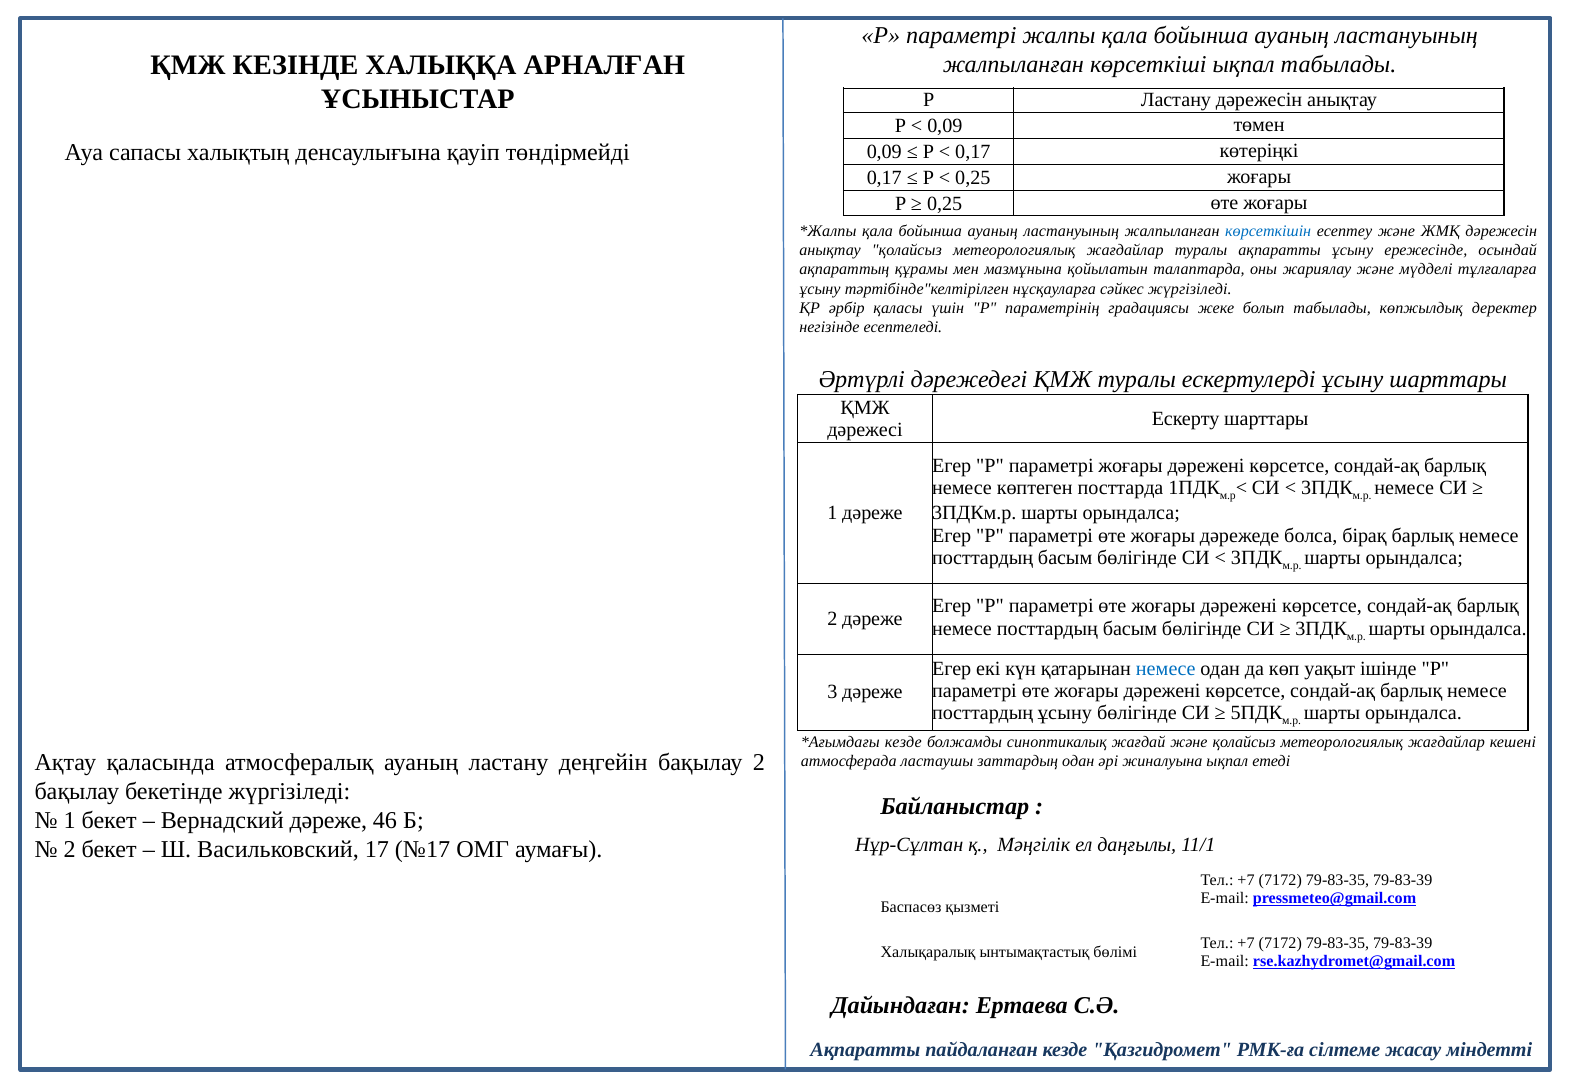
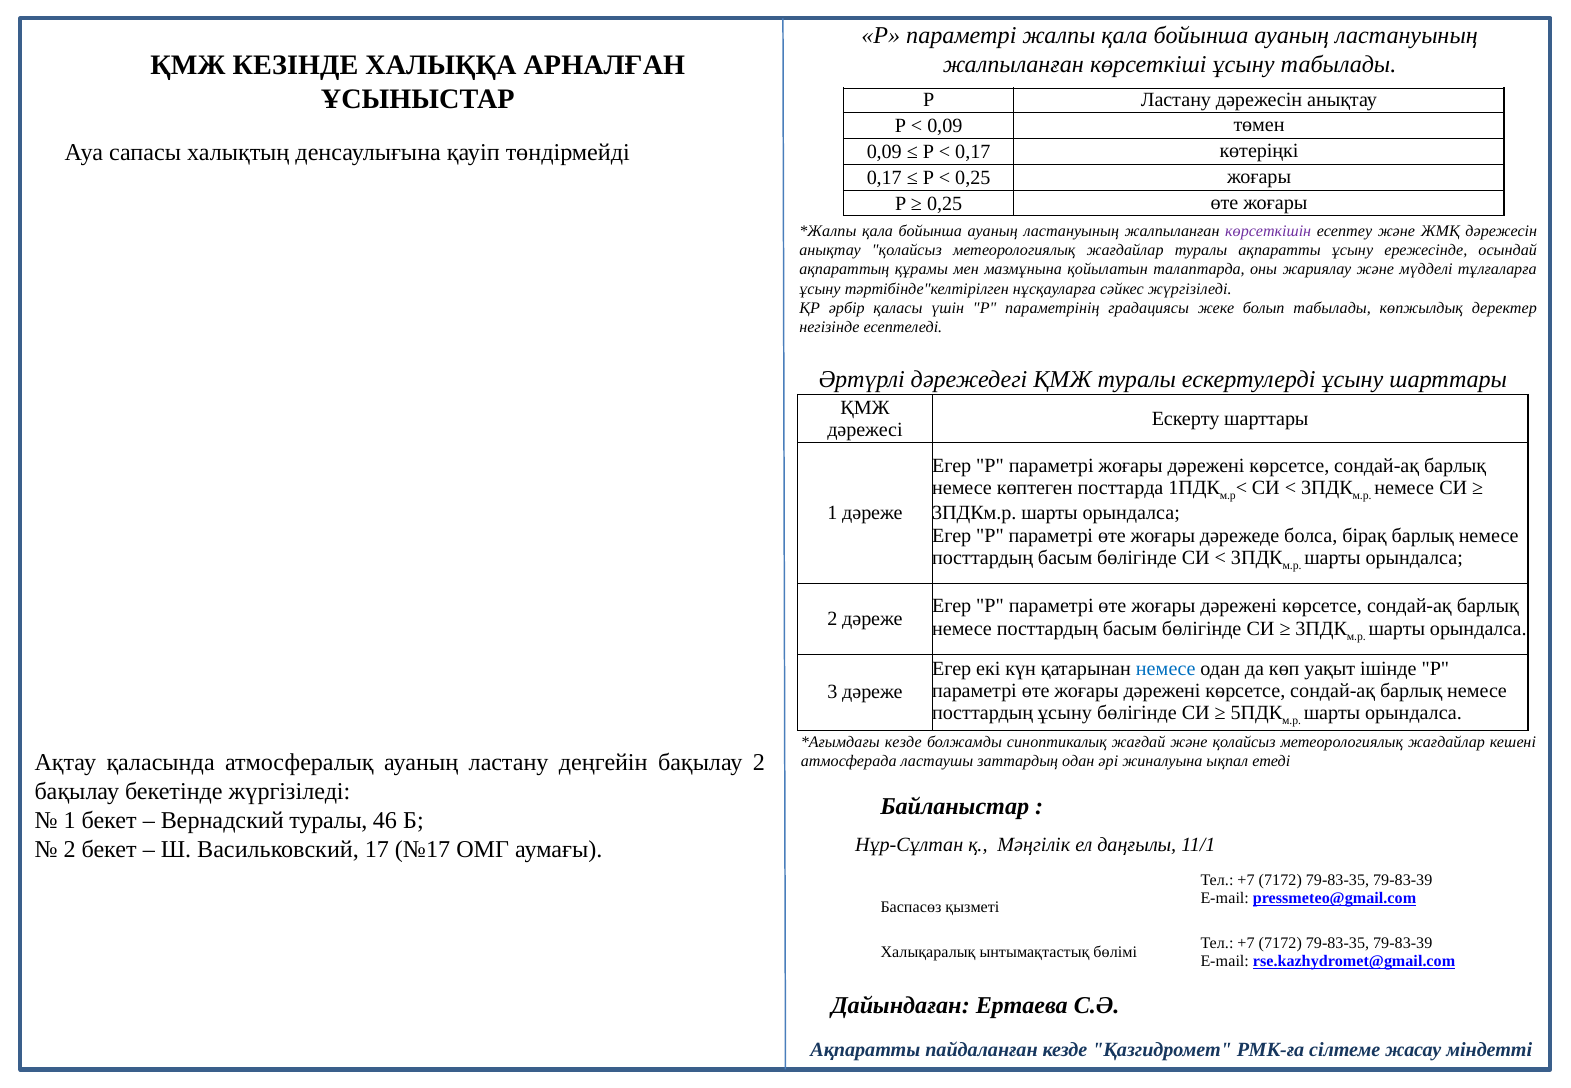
көрсеткіші ықпал: ықпал -> ұсыну (1244, 65)
көрсеткішін colour: blue -> purple (1268, 231)
Вернадский дәреже: дәреже -> туралы (328, 820)
